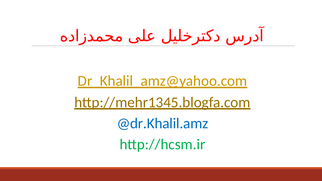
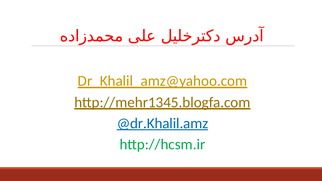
@dr.Khalil.amz underline: none -> present (162, 123)
